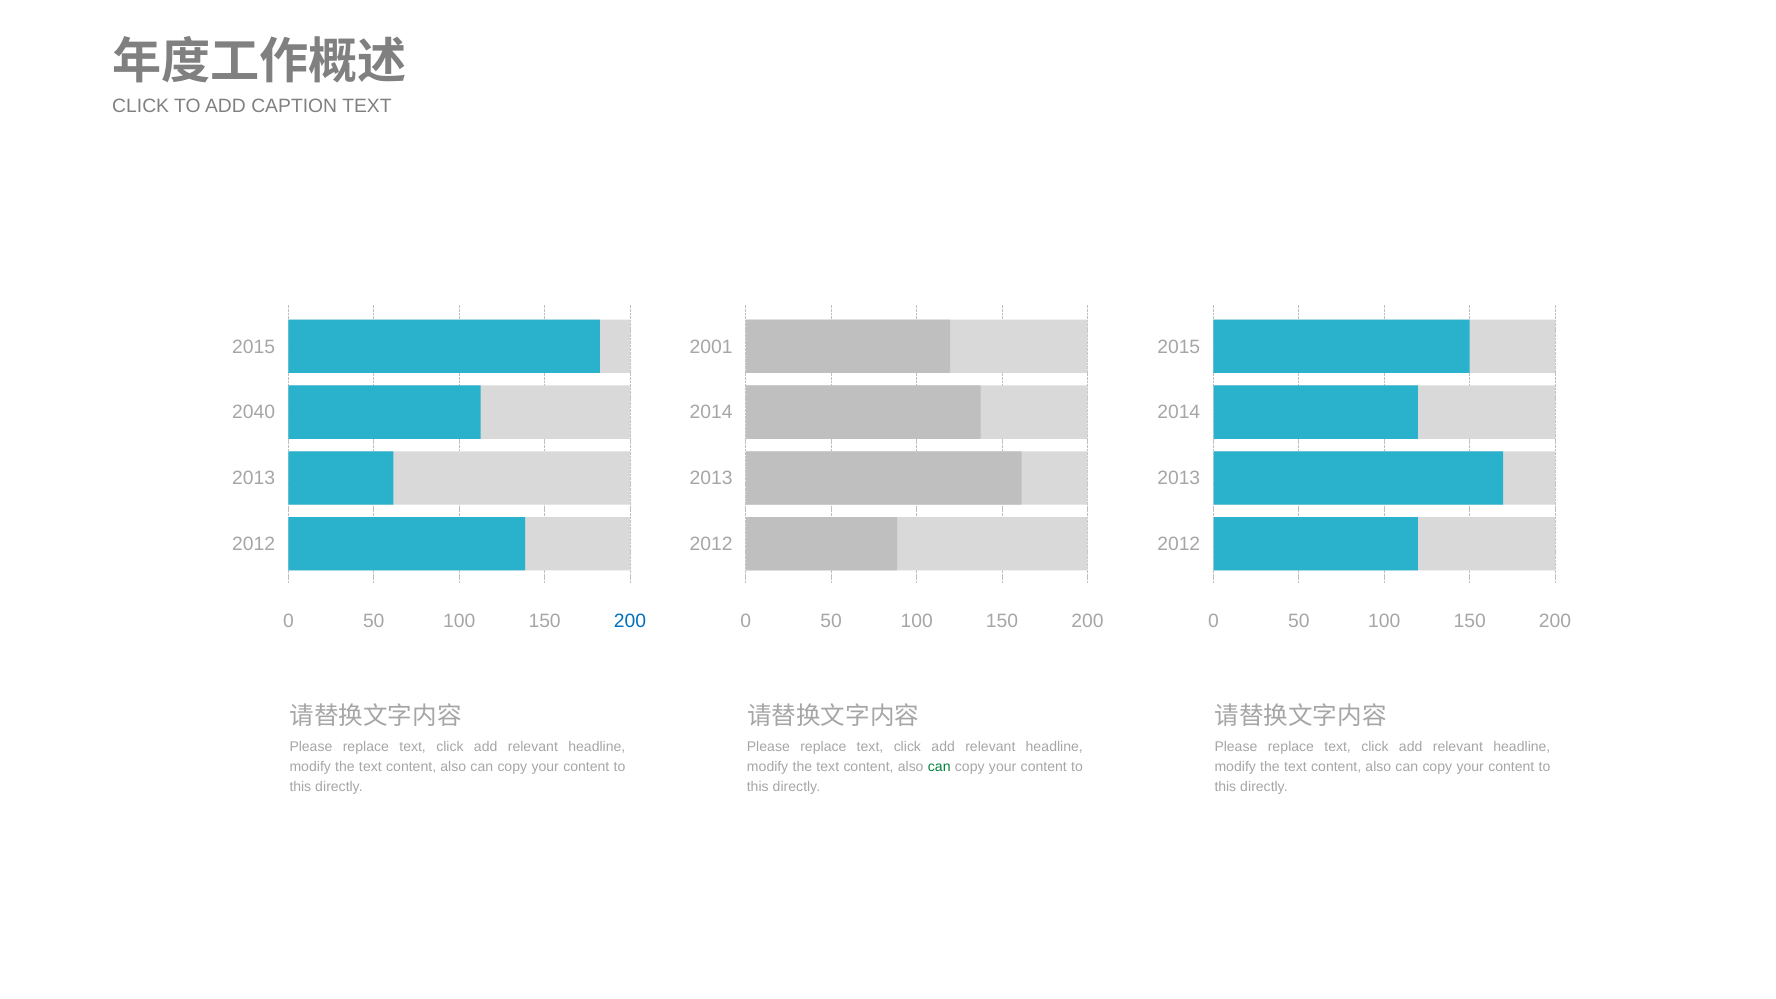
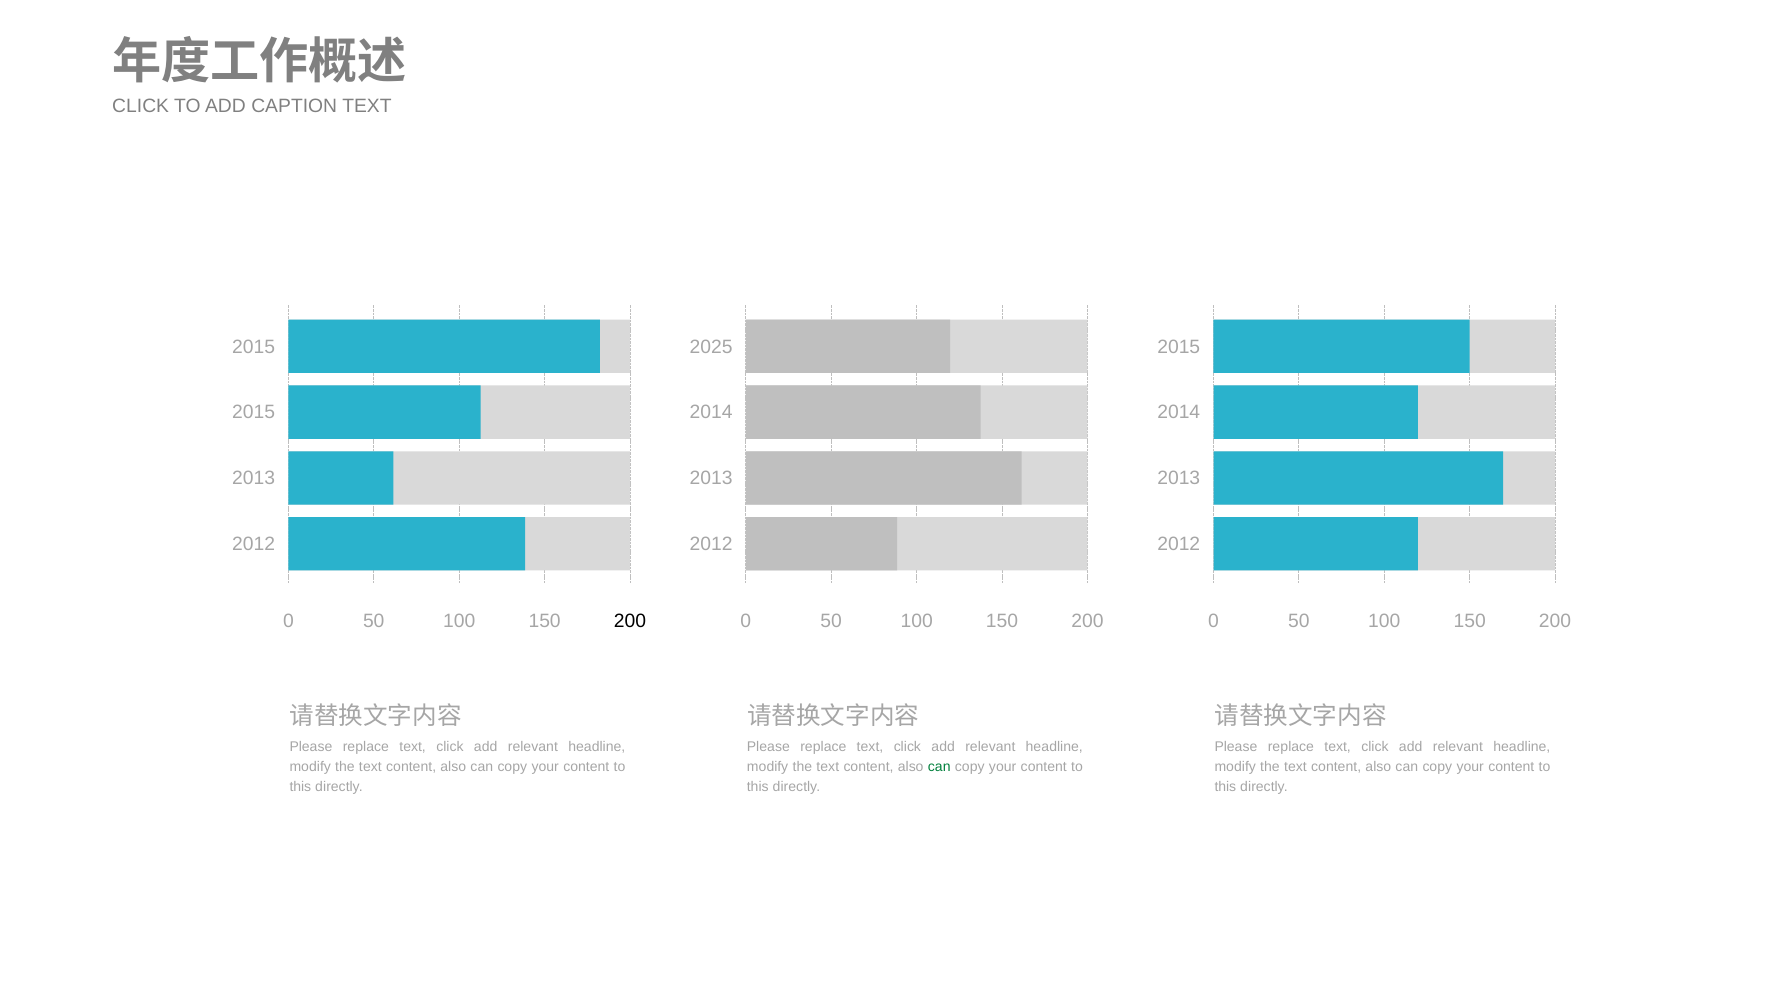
2001: 2001 -> 2025 (711, 347)
2040: 2040 -> 2015 (254, 413)
200 colour: blue -> black (630, 621)
